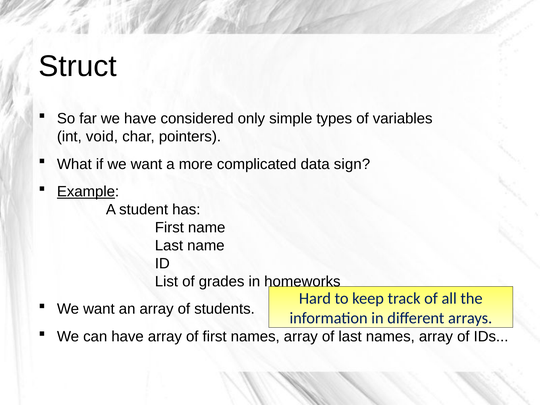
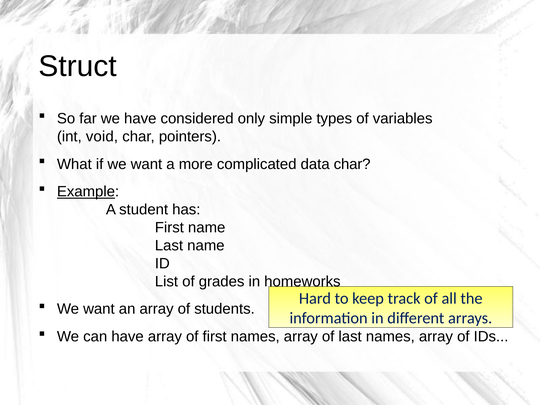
data sign: sign -> char (352, 164)
